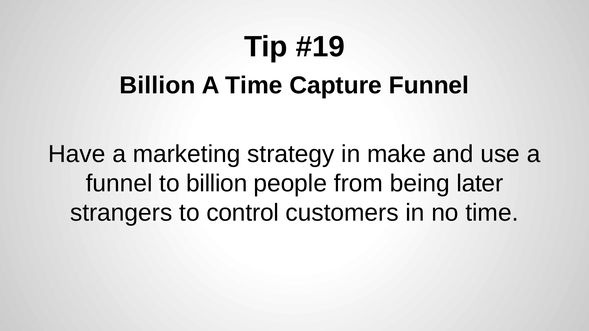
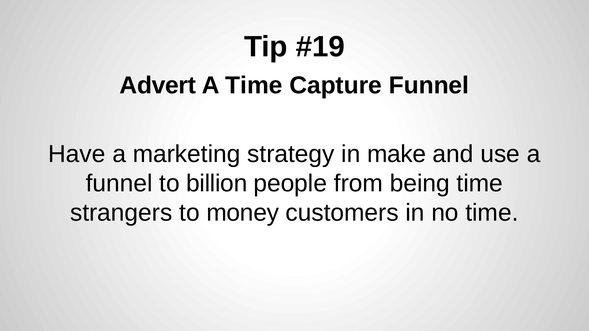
Billion: Billion -> Advert (158, 85)
being later: later -> time (480, 184)
control: control -> money (243, 213)
